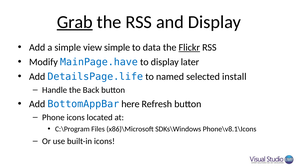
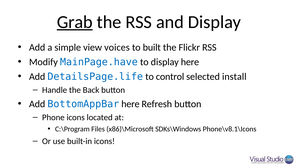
view simple: simple -> voices (117, 47)
data: data -> built (152, 47)
Flickr underline: present -> none (189, 47)
display later: later -> here (190, 62)
named: named -> control (170, 76)
